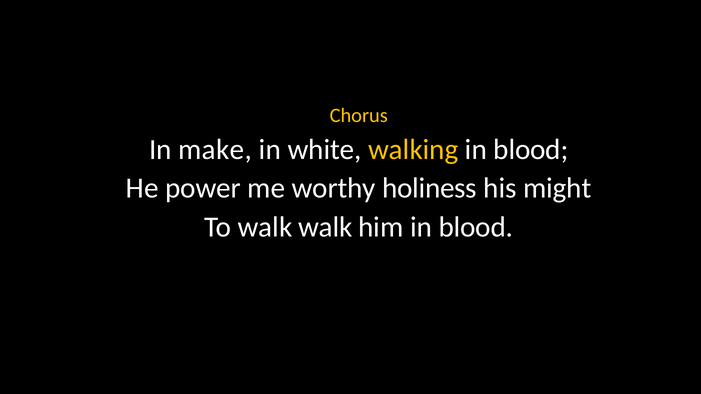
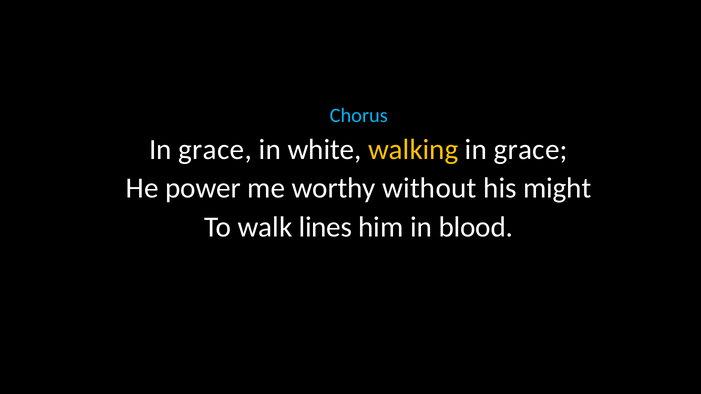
Chorus colour: yellow -> light blue (359, 116)
make: make -> grace (215, 150)
blood: blood -> grace (531, 150)
holiness: holiness -> without (429, 188)
walk walk: walk -> lines (325, 227)
